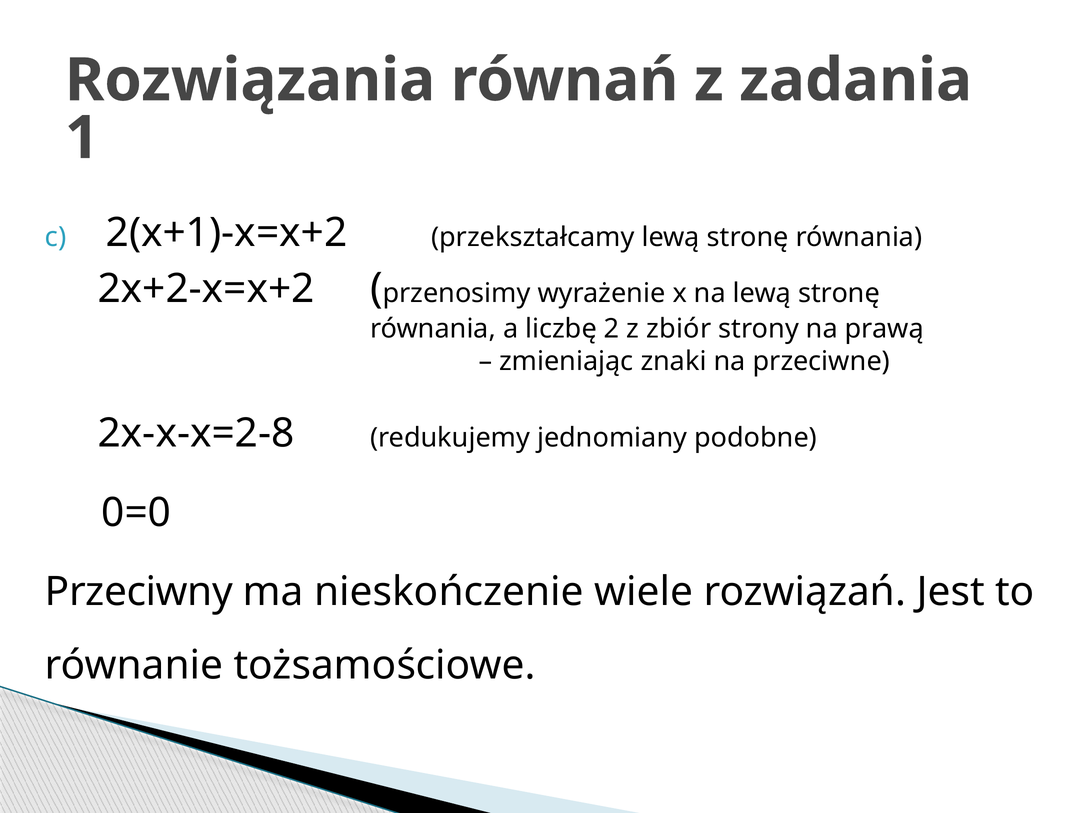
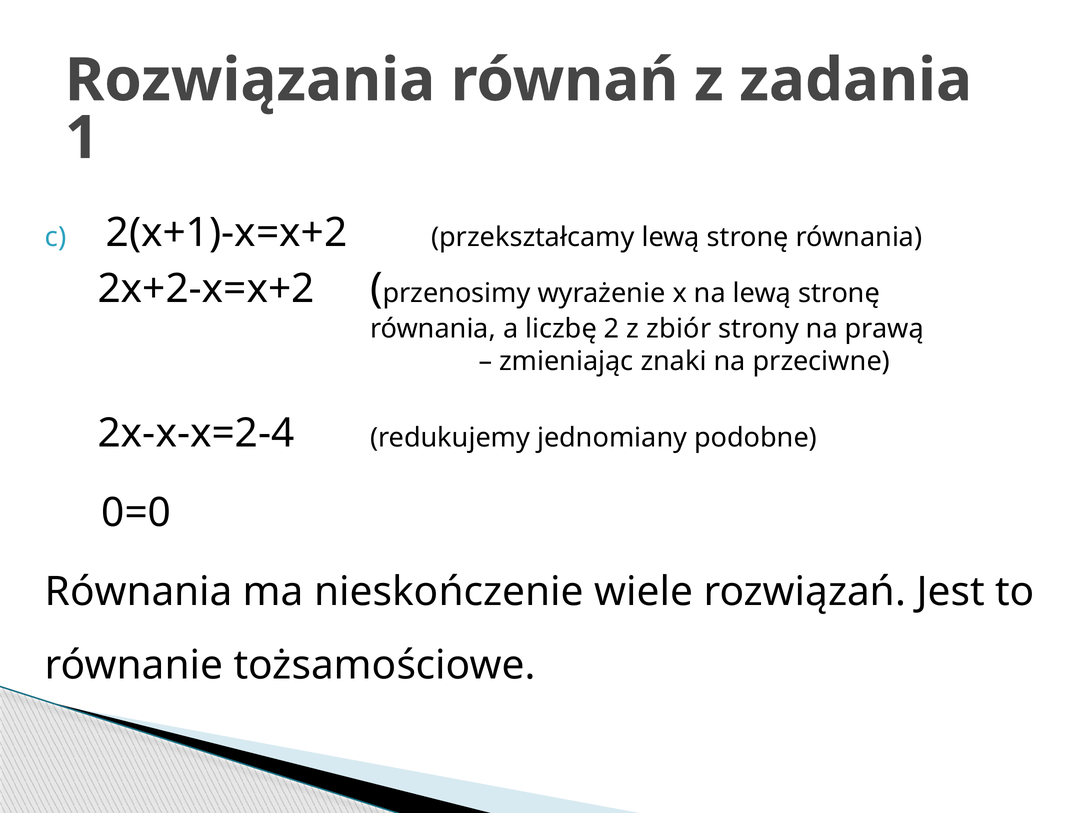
2x-x-x=2-8: 2x-x-x=2-8 -> 2x-x-x=2-4 (196, 433)
Przeciwny: Przeciwny -> Równania (139, 592)
